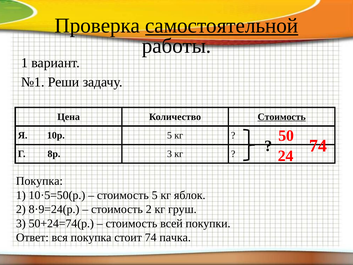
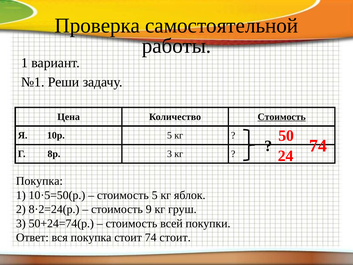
самостоятельной underline: present -> none (222, 26)
8·9=24(р: 8·9=24(р -> 8·2=24(р (54, 209)
стоимость 2: 2 -> 9 (149, 209)
74 пачка: пачка -> стоит (175, 237)
